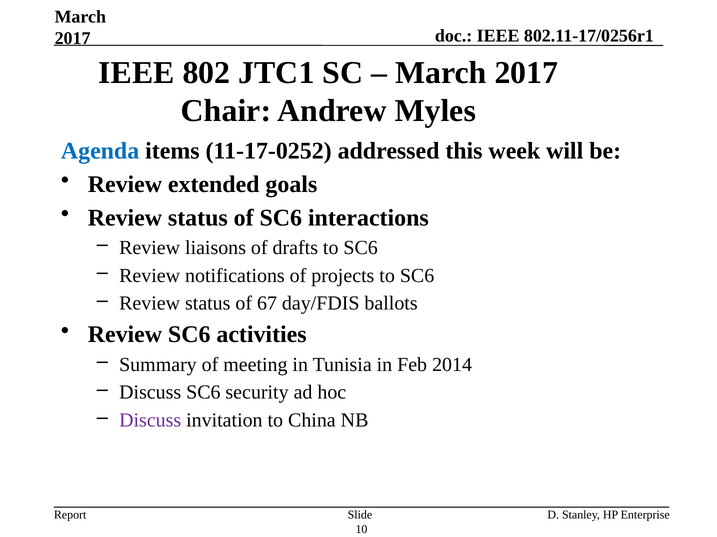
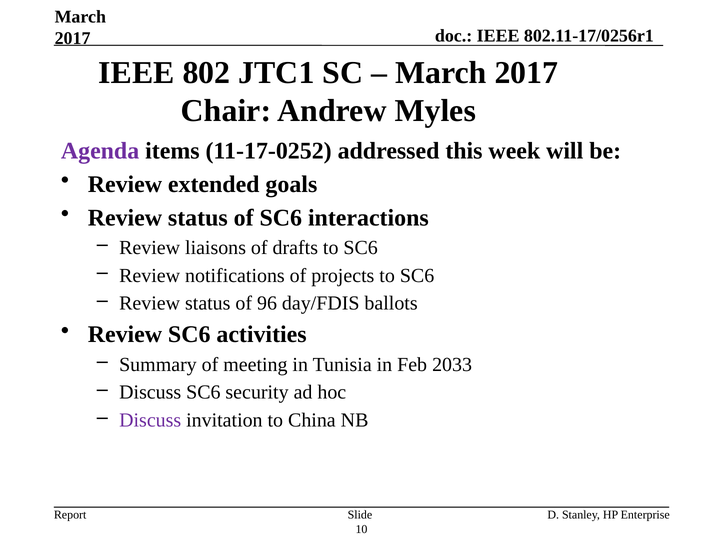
Agenda colour: blue -> purple (100, 151)
67: 67 -> 96 (267, 304)
2014: 2014 -> 2033 (452, 365)
